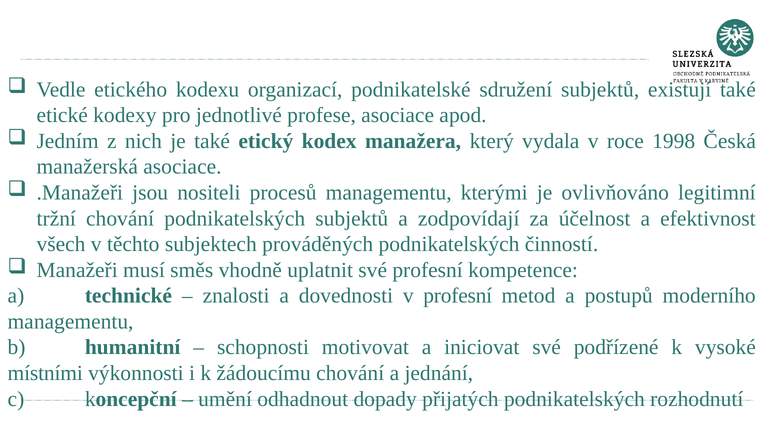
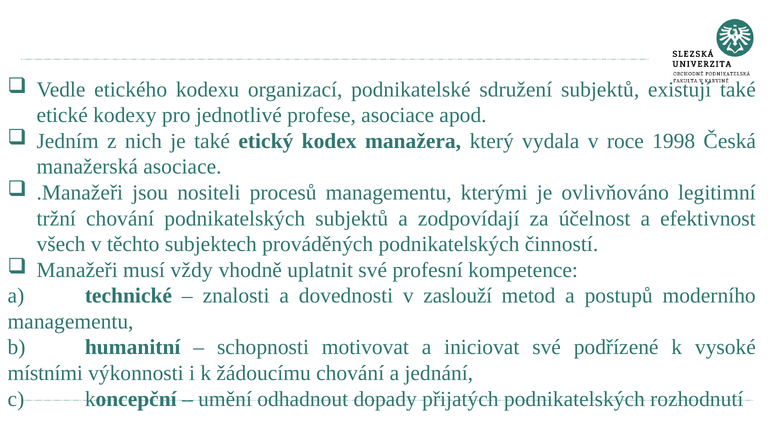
směs: směs -> vždy (192, 270)
v profesní: profesní -> zaslouží (458, 296)
